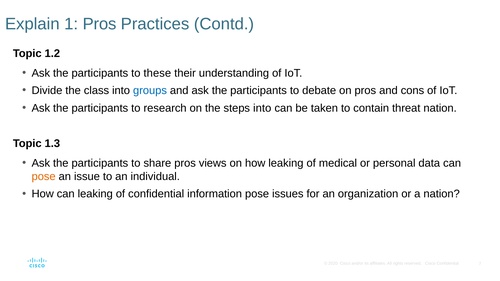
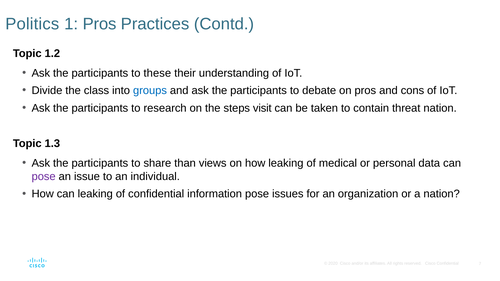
Explain: Explain -> Politics (32, 24)
steps into: into -> visit (262, 108)
share pros: pros -> than (185, 163)
pose colour: orange -> purple (44, 177)
